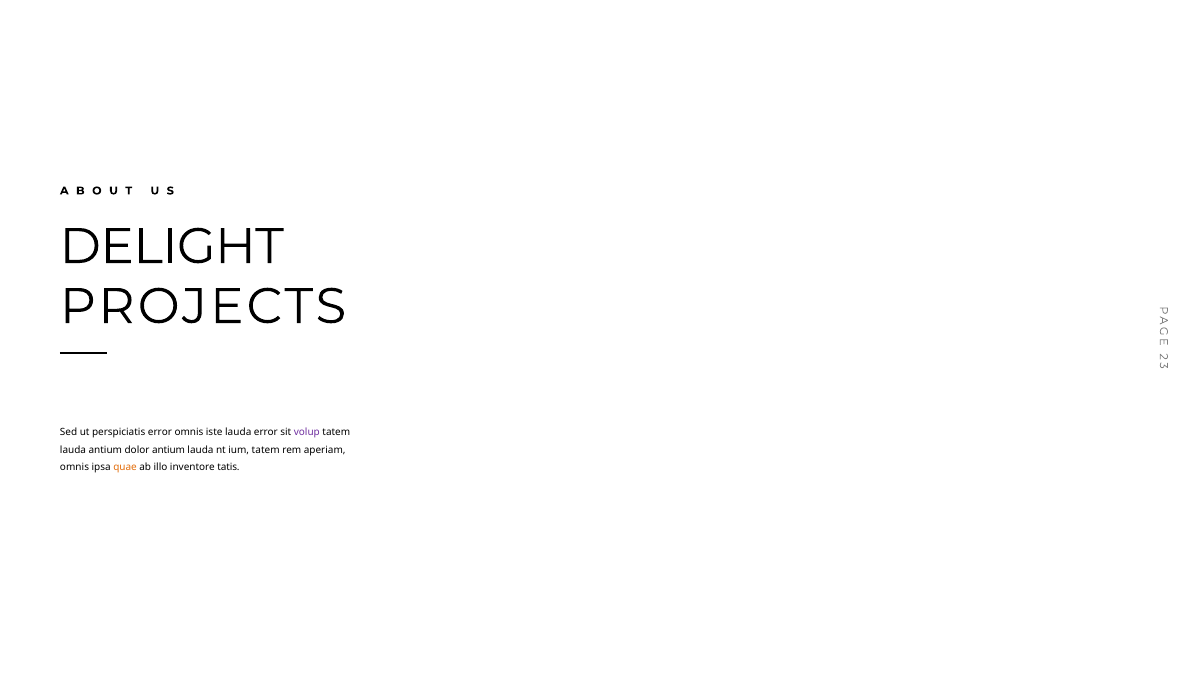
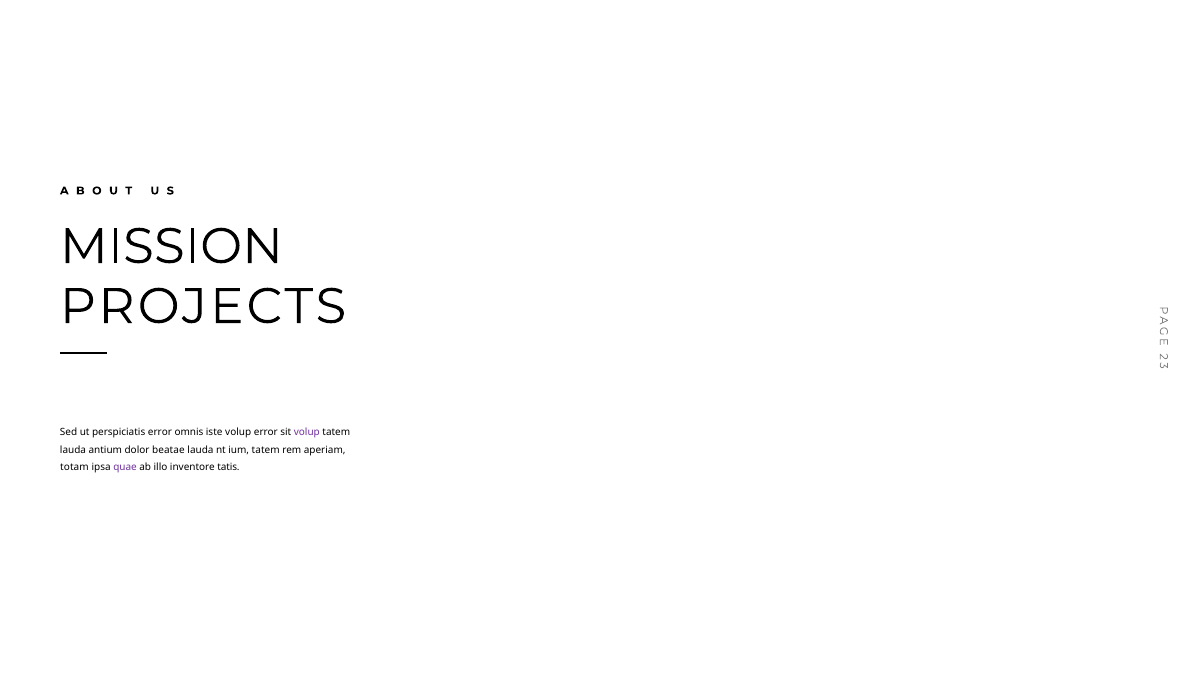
DELIGHT: DELIGHT -> MISSION (171, 247)
iste lauda: lauda -> volup (238, 432)
dolor antium: antium -> beatae (168, 450)
omnis: omnis -> totam (74, 468)
quae colour: orange -> purple (125, 468)
